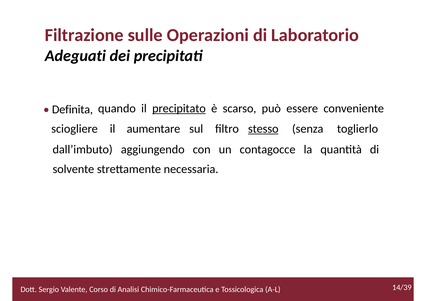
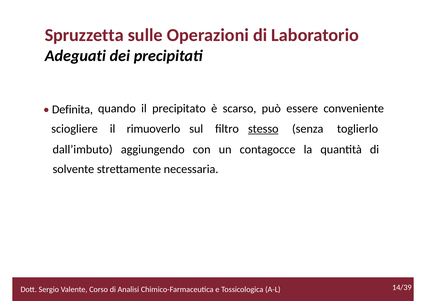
Filtrazione: Filtrazione -> Spruzzetta (84, 35)
precipitato underline: present -> none (179, 109)
aumentare: aumentare -> rimuoverlo (153, 129)
